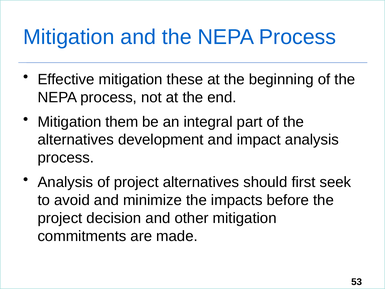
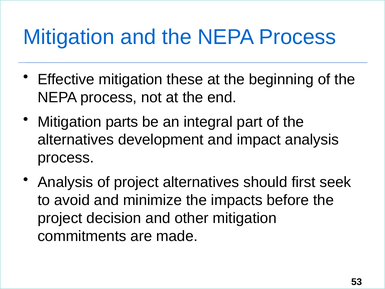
them: them -> parts (122, 122)
